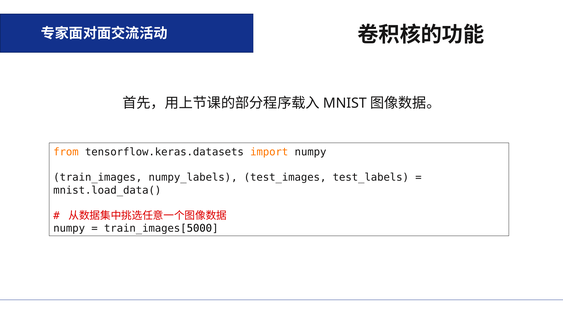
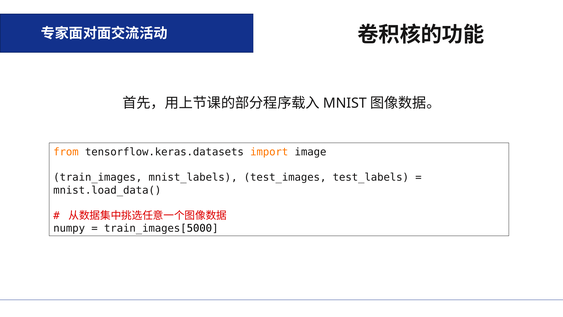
import numpy: numpy -> image (311, 152)
numpy_labels: numpy_labels -> mnist_labels (193, 177)
